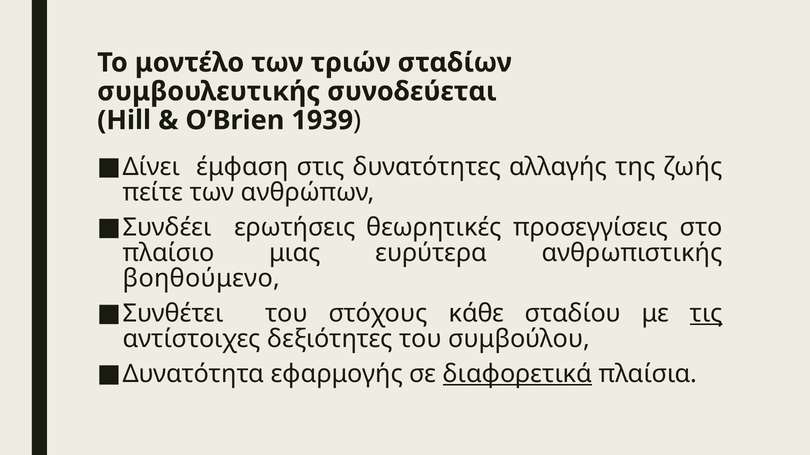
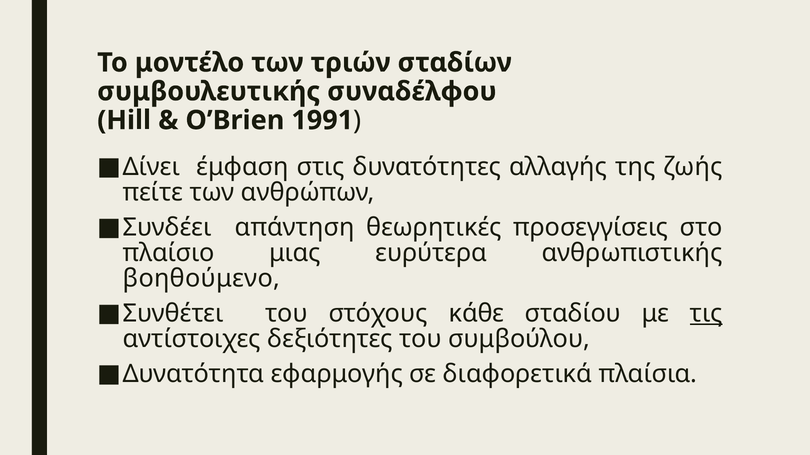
συνοδεύεται: συνοδεύεται -> συναδέλφου (412, 92)
1939: 1939 -> 1991 (322, 120)
ερωτήσεις: ερωτήσεις -> απάντηση (295, 228)
διαφορετικά underline: present -> none (517, 374)
